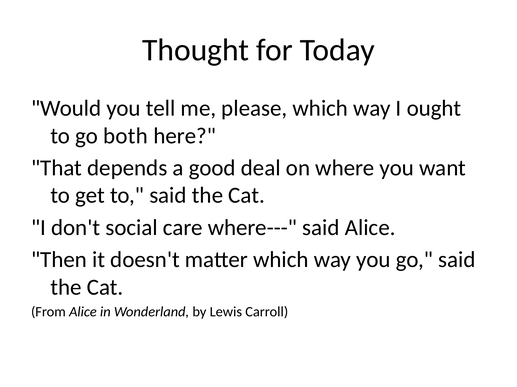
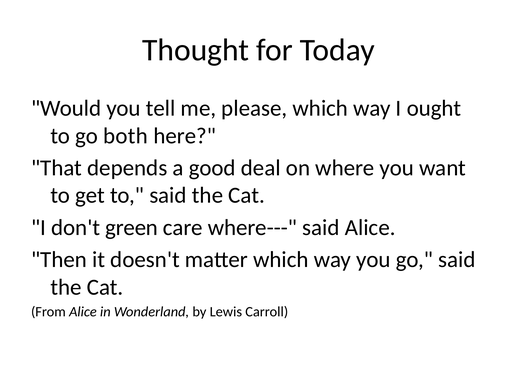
social: social -> green (132, 228)
